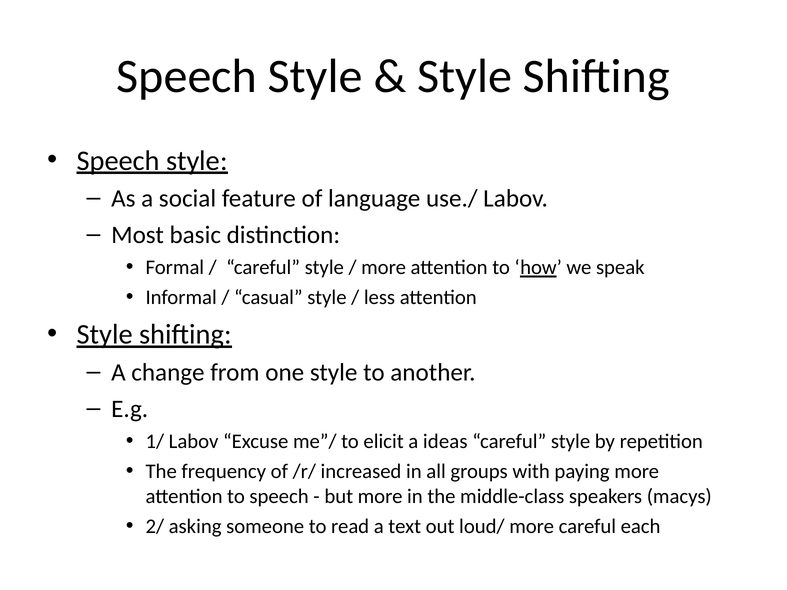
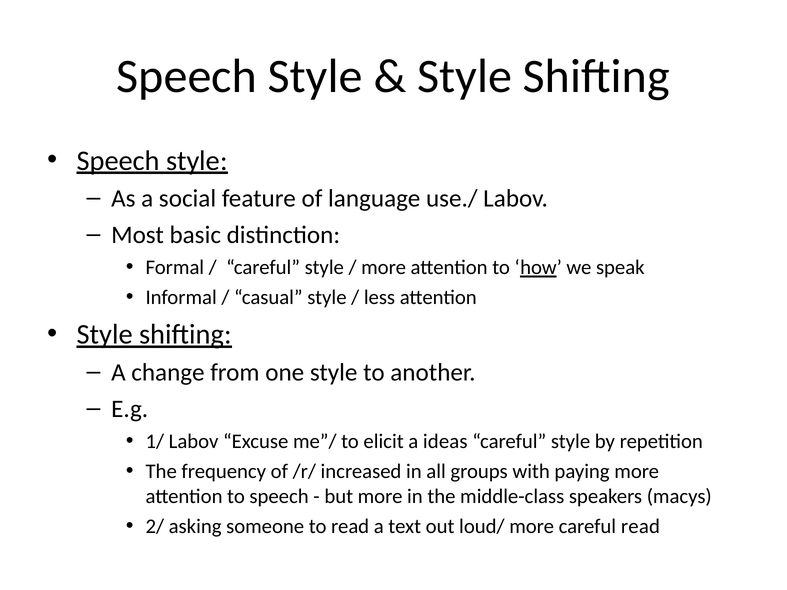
careful each: each -> read (640, 527)
